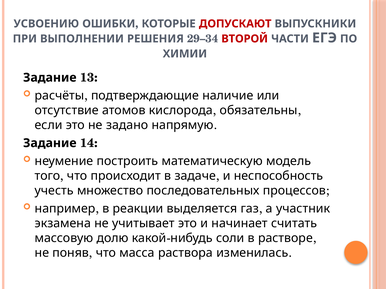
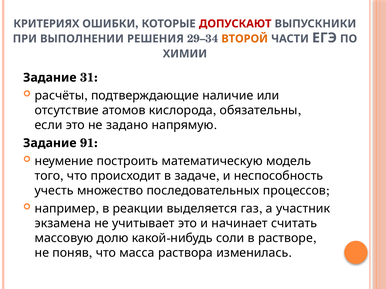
УСВОЕНИЮ: УСВОЕНИЮ -> КРИТЕРИЯХ (46, 24)
ВТОРОЙ colour: red -> orange (245, 39)
13: 13 -> 31 (89, 78)
14: 14 -> 91 (89, 143)
